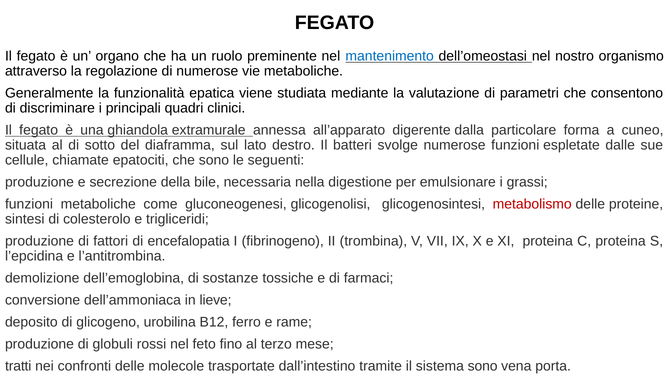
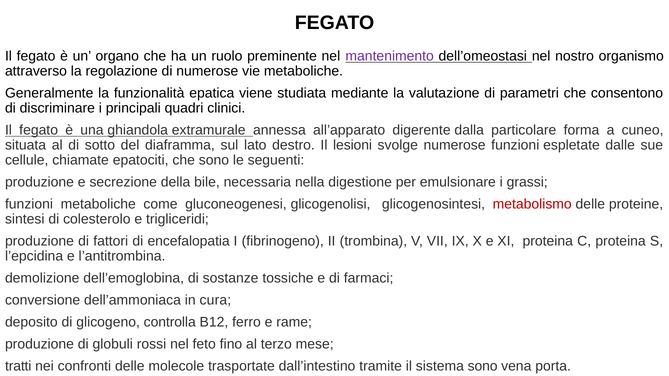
mantenimento colour: blue -> purple (390, 56)
batteri: batteri -> lesioni (353, 145)
lieve: lieve -> cura (215, 301)
urobilina: urobilina -> controlla (170, 323)
